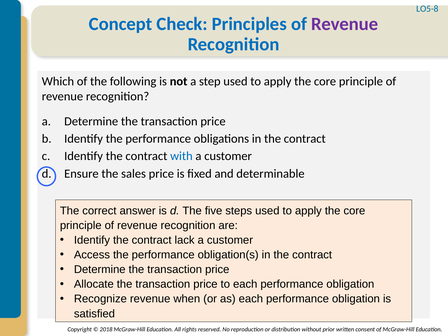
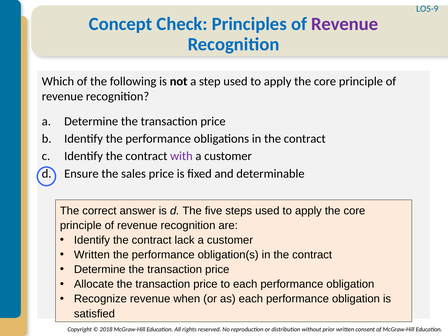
LO5-8: LO5-8 -> LO5-9 (427, 9)
with colour: blue -> purple (181, 156)
Access: Access -> Written (92, 255)
